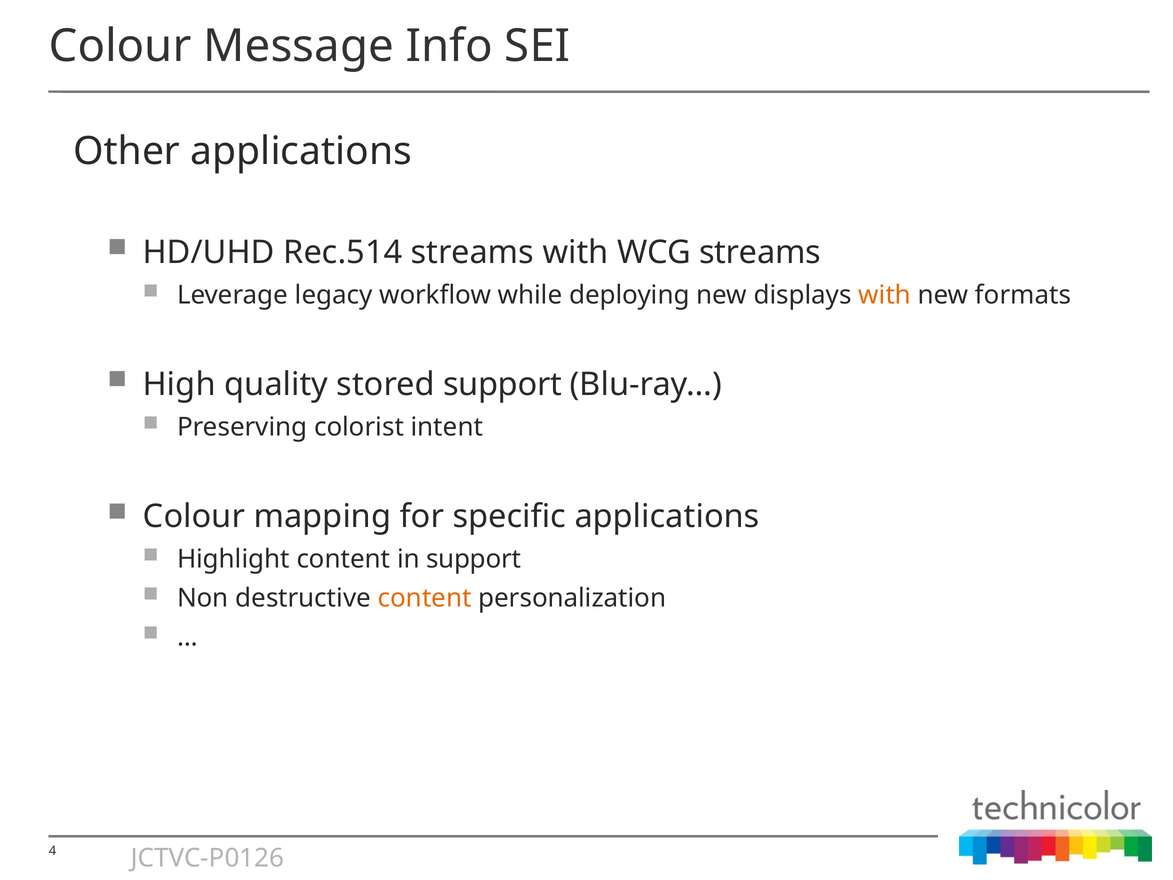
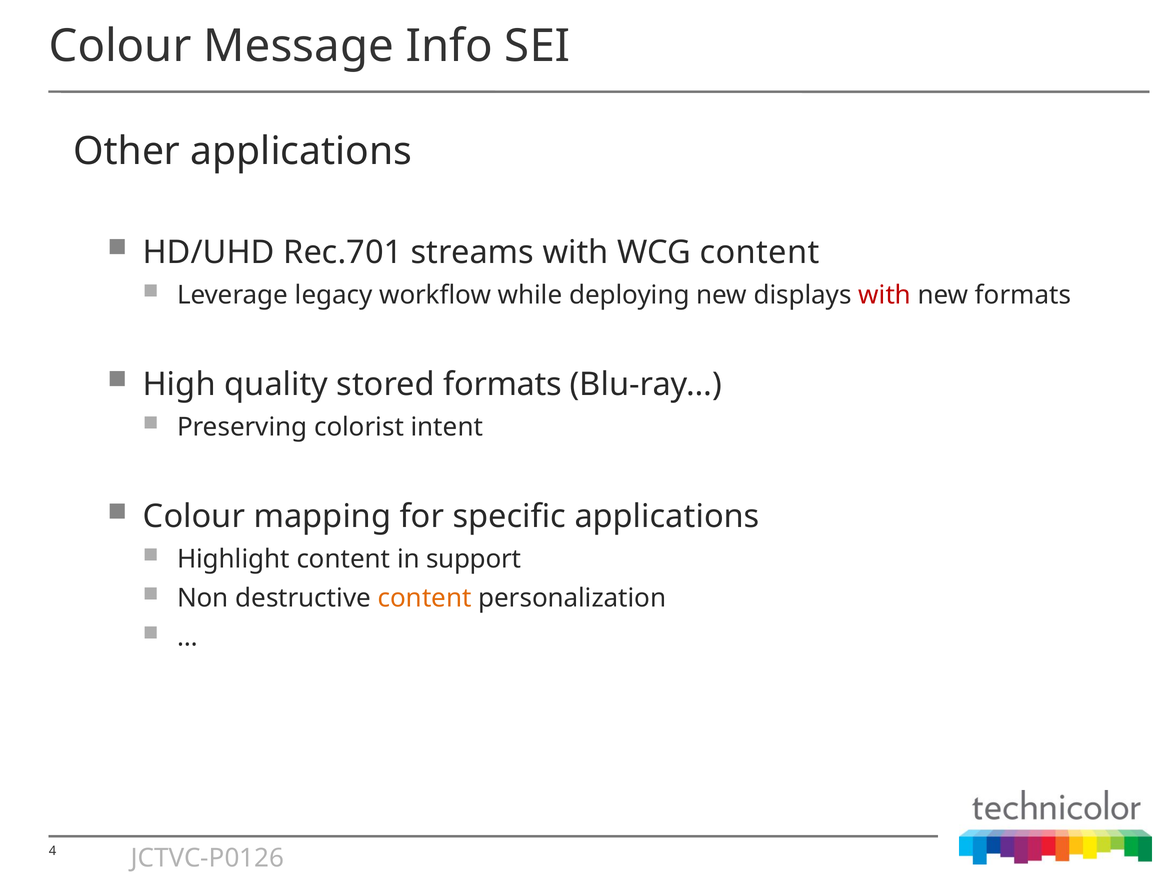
Rec.514: Rec.514 -> Rec.701 (343, 253)
WCG streams: streams -> content (760, 253)
with colour: orange -> red (885, 295)
stored support: support -> formats (503, 385)
